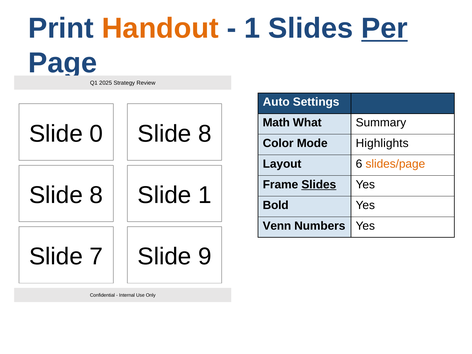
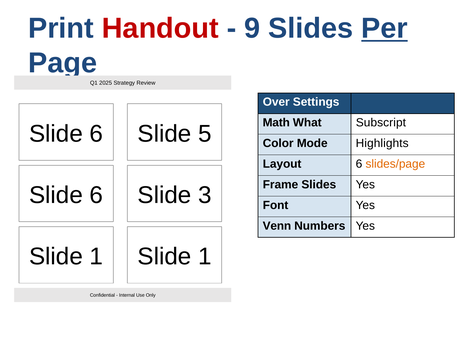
Handout colour: orange -> red (160, 28)
1: 1 -> 9 (252, 28)
Auto: Auto -> Over (276, 102)
Summary: Summary -> Subscript (381, 123)
0: 0 -> 6 (96, 134)
8: 8 -> 5 (205, 134)
Slides underline: present -> none (319, 185)
8: 8 -> 6 (96, 195)
Slide 1: 1 -> 3 (205, 195)
Bold: Bold -> Font (276, 205)
7: 7 -> 1 (96, 257)
9: 9 -> 1 (205, 257)
